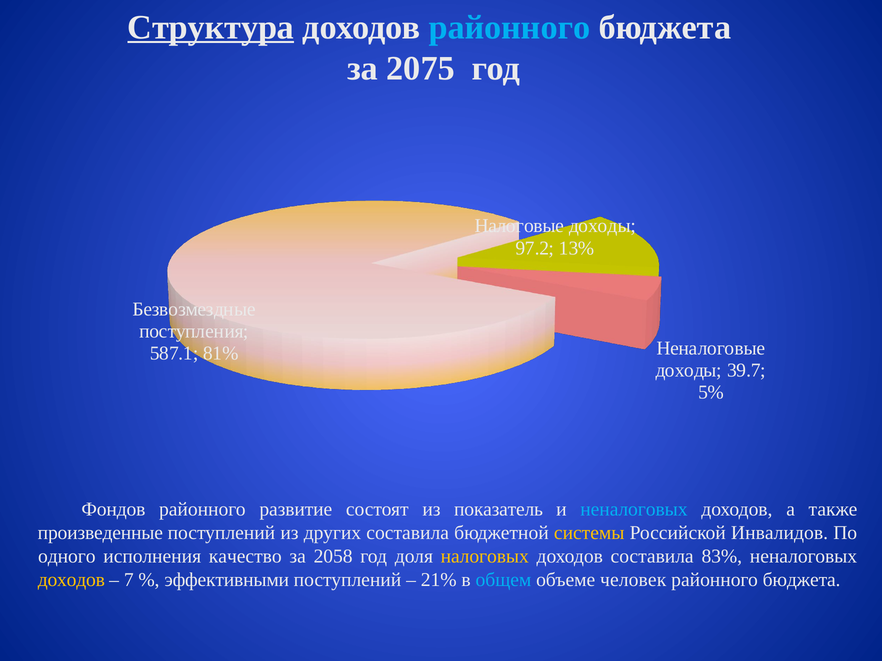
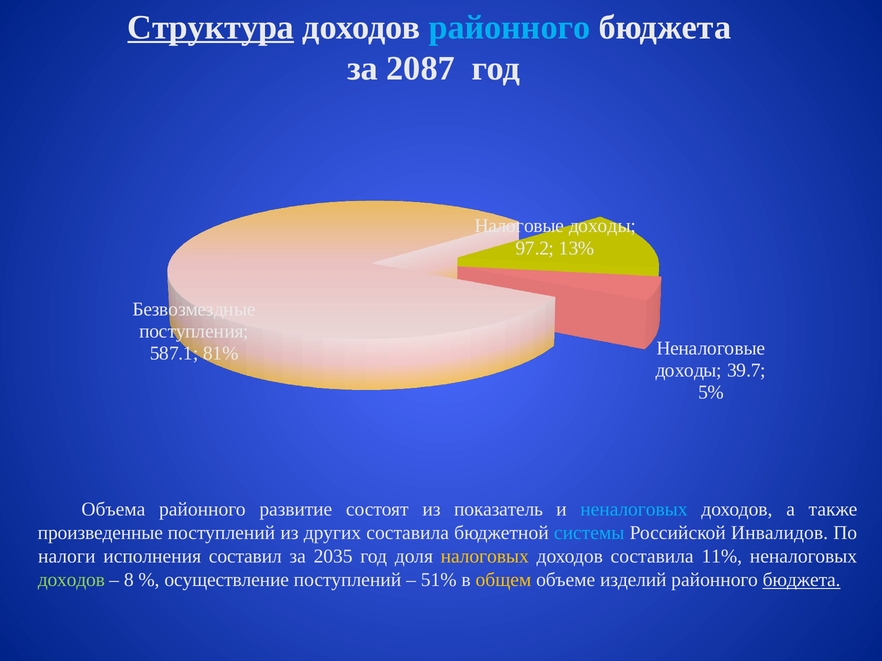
2075: 2075 -> 2087 (421, 69)
Фондов: Фондов -> Объема (113, 510)
системы colour: yellow -> light blue (589, 533)
одного: одного -> налоги (67, 557)
качество: качество -> составил (245, 557)
2058: 2058 -> 2035 (333, 557)
83%: 83% -> 11% (722, 557)
доходов colour: yellow -> light green (71, 580)
7: 7 -> 8 (129, 580)
эффективными: эффективными -> осуществление (227, 580)
21%: 21% -> 51% (439, 580)
общем colour: light blue -> yellow (503, 580)
человек: человек -> изделий (633, 580)
бюджета underline: none -> present (802, 580)
